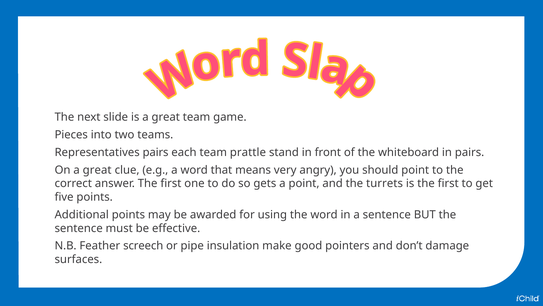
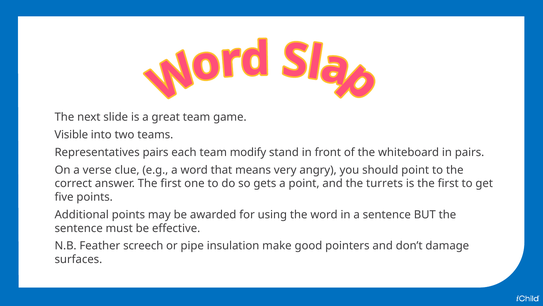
Pieces: Pieces -> Visible (71, 135)
prattle: prattle -> modify (248, 152)
On a great: great -> verse (97, 170)
